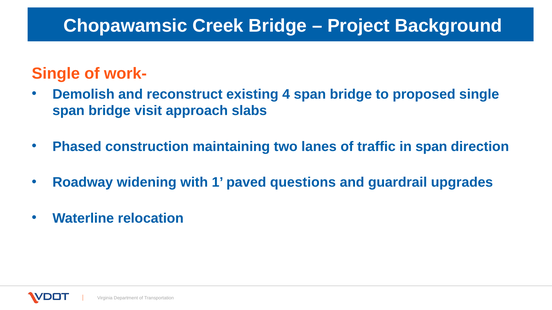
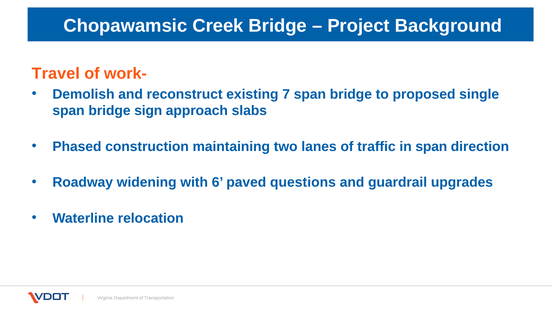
Single: Single -> Travel (56, 74)
4: 4 -> 7 (286, 94)
visit: visit -> sign (148, 111)
1: 1 -> 6 (218, 183)
